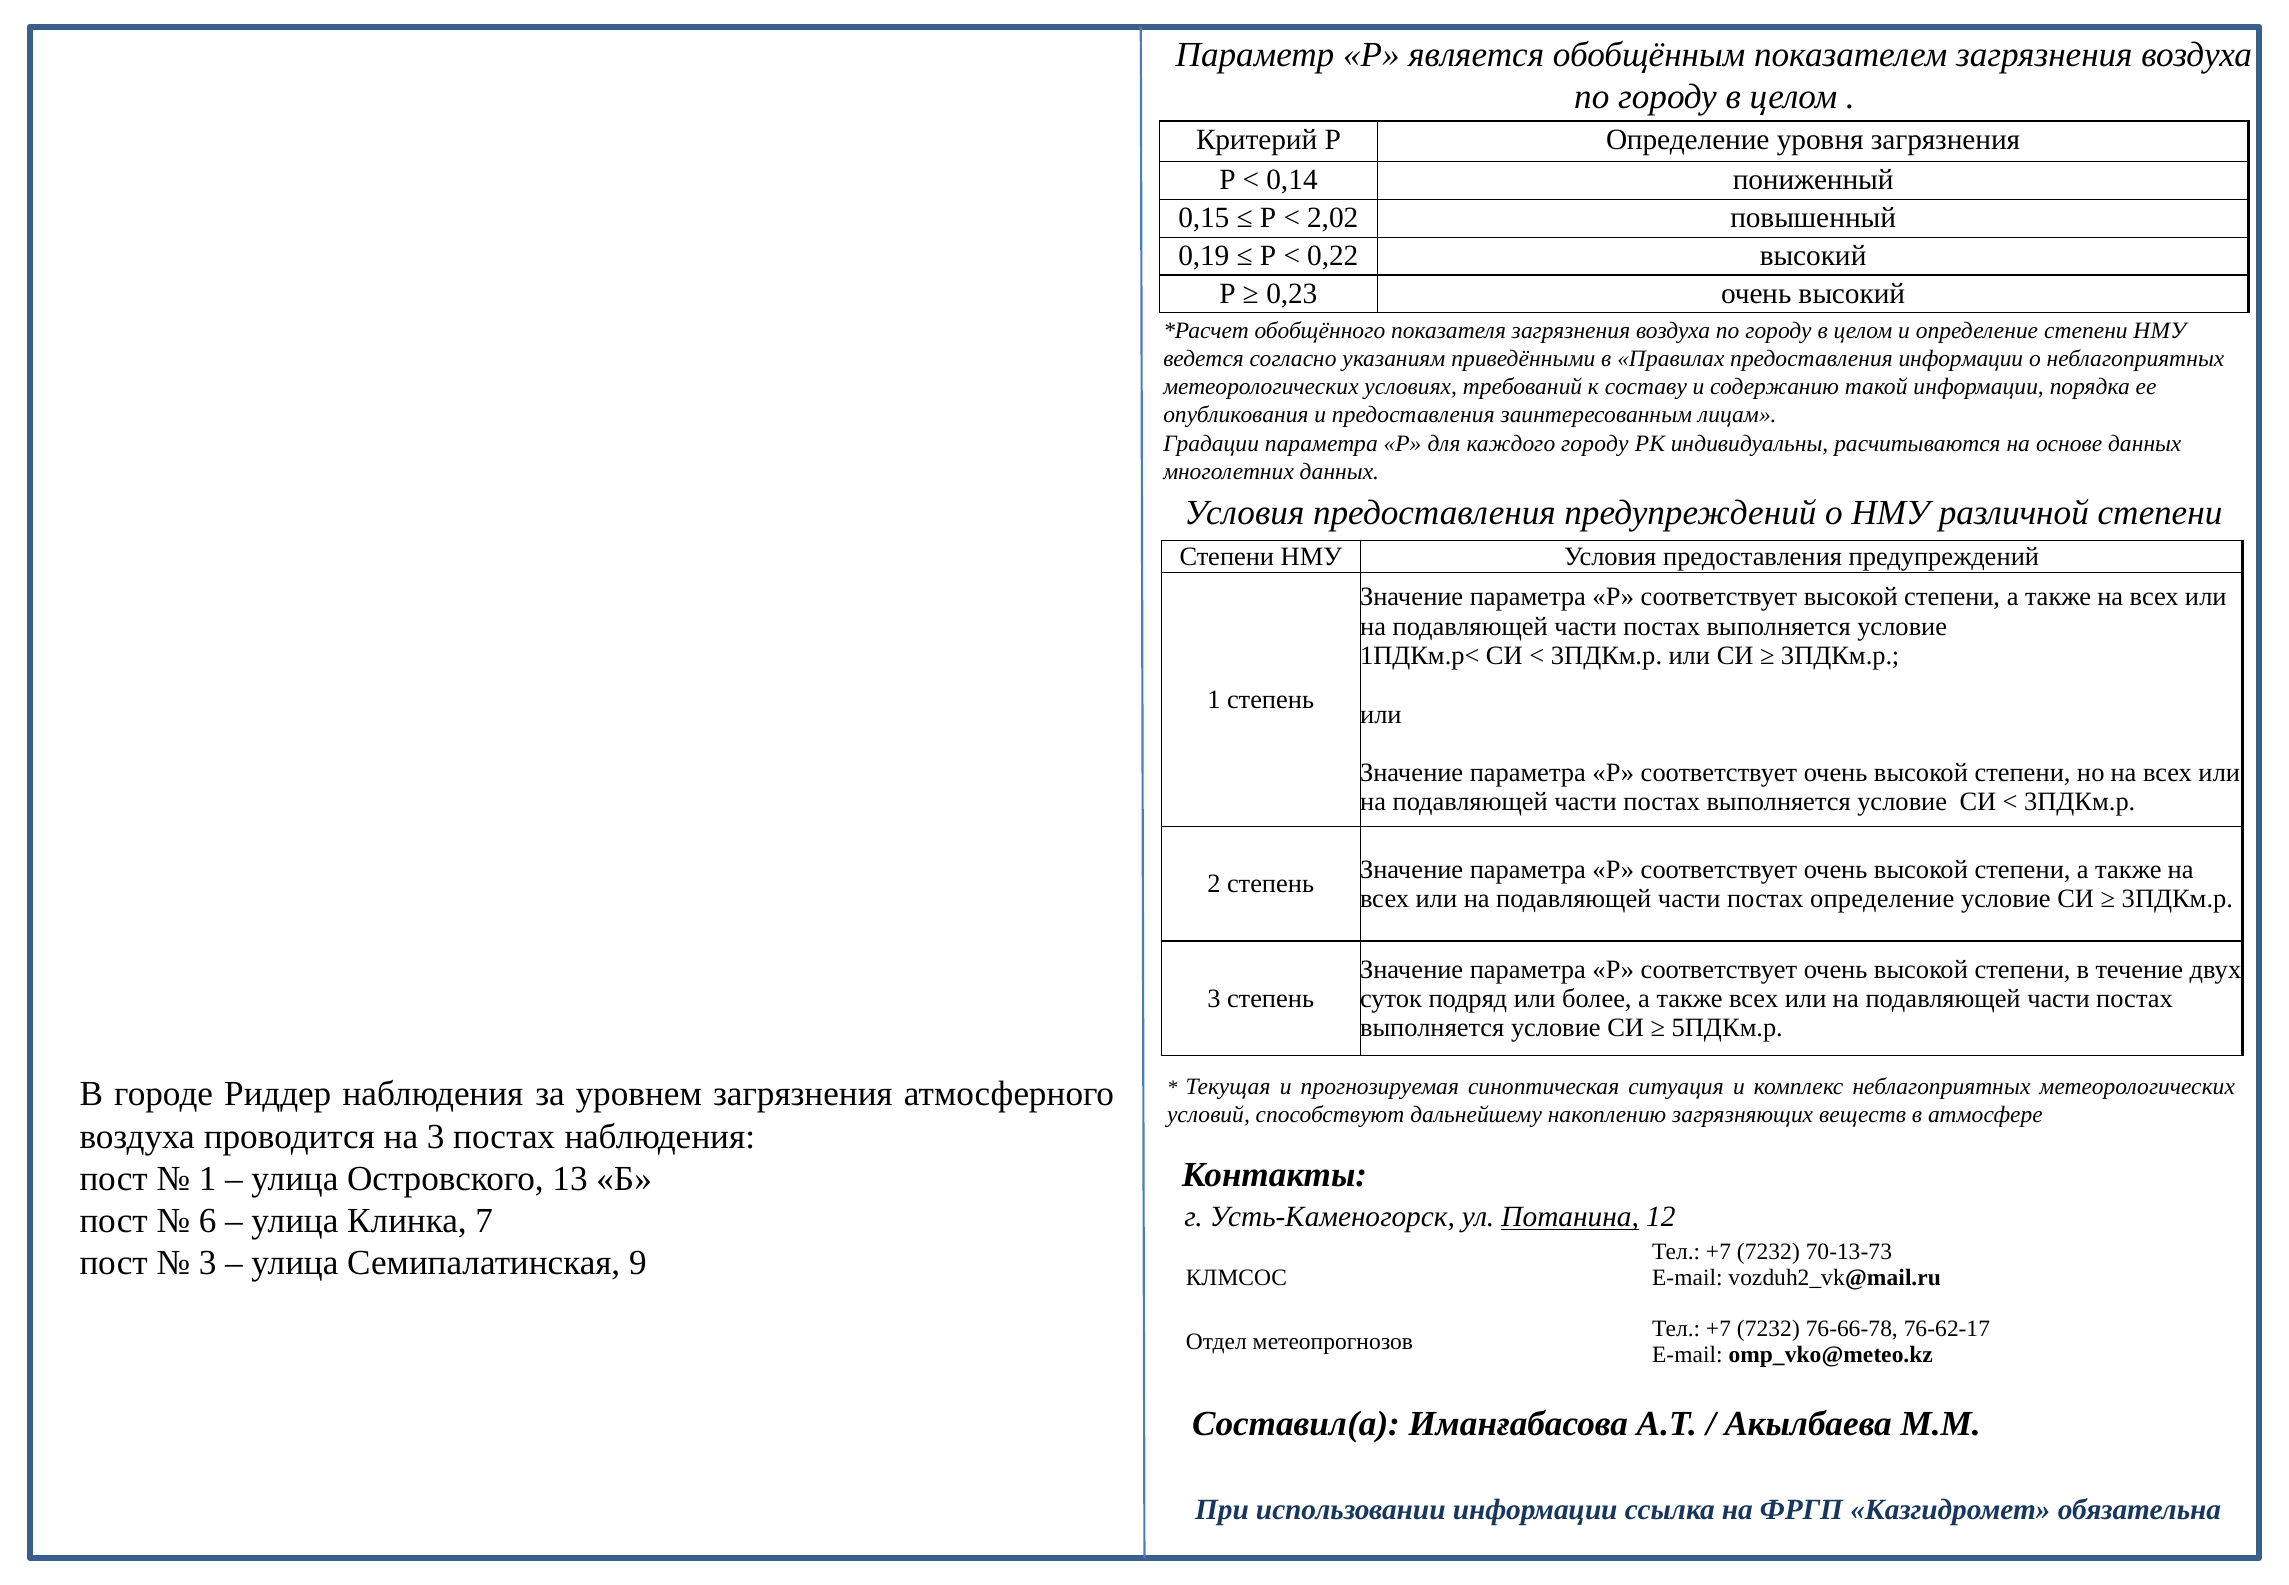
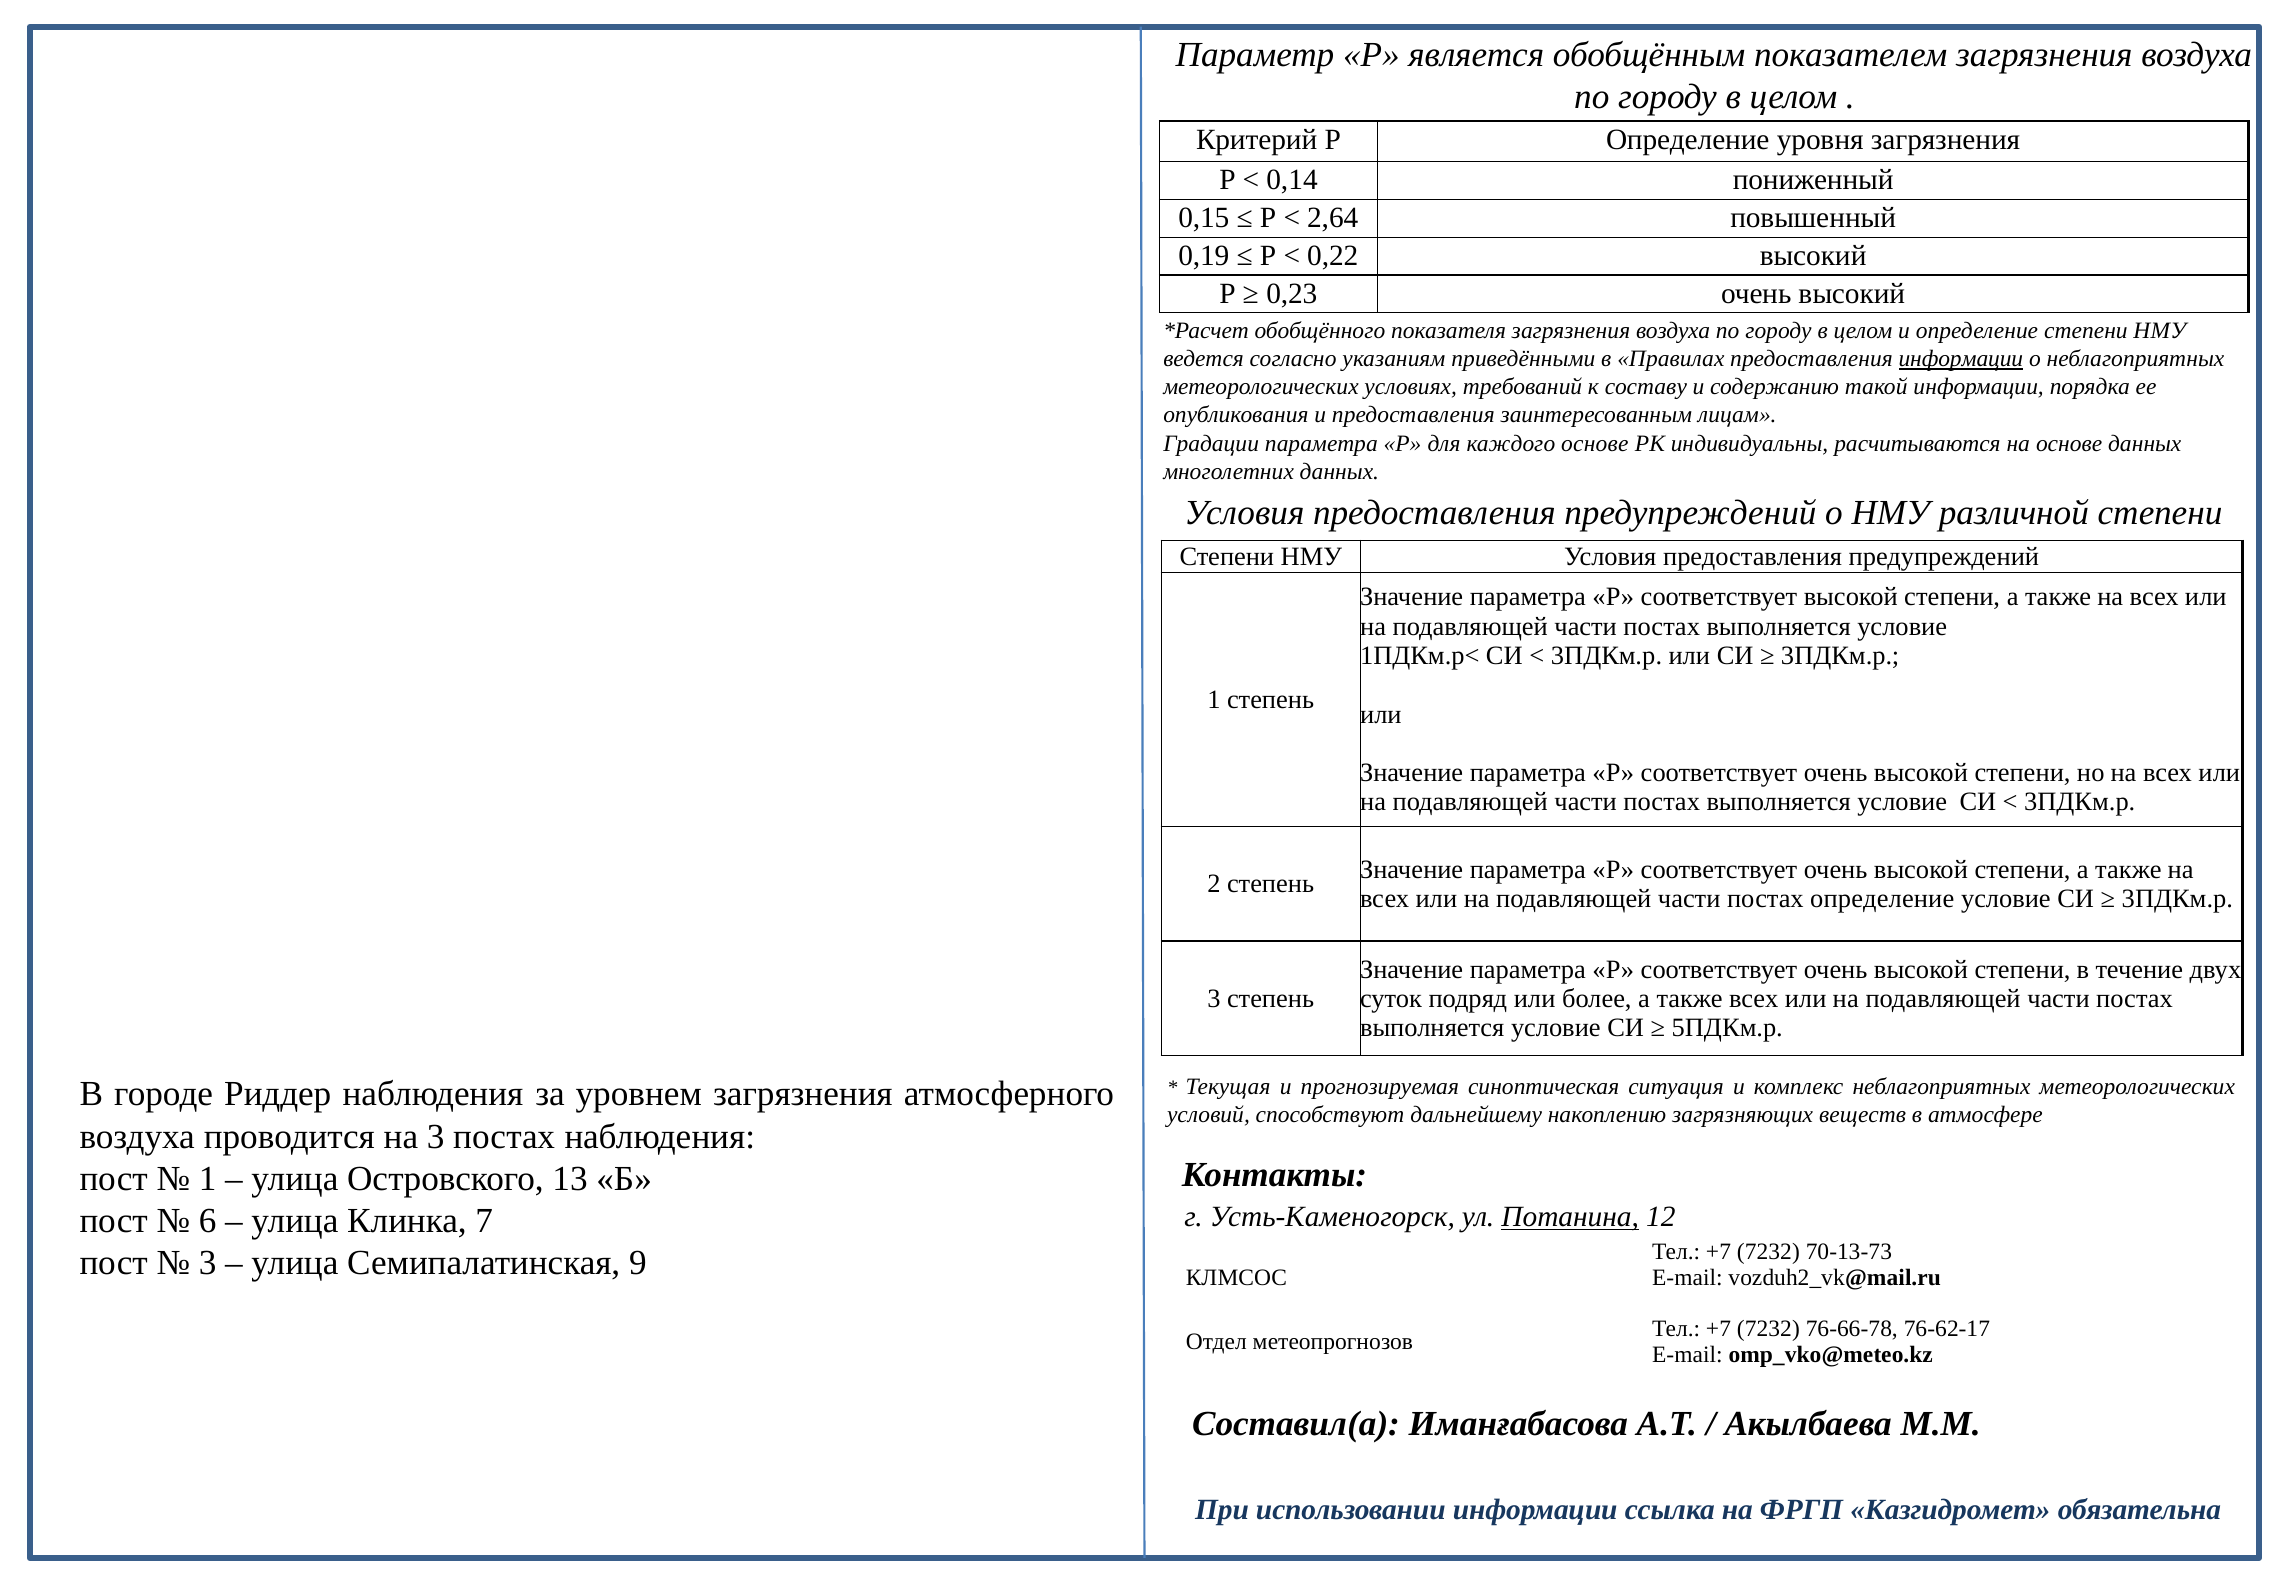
2,02: 2,02 -> 2,64 (1333, 218)
информации underline: none -> present (1961, 359)
каждого городу: городу -> основе (1595, 443)
